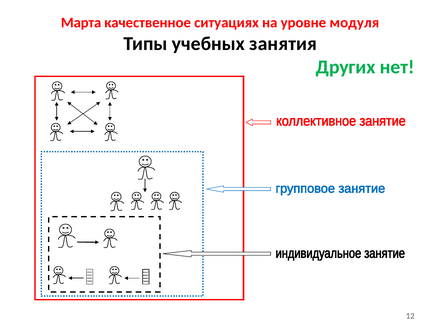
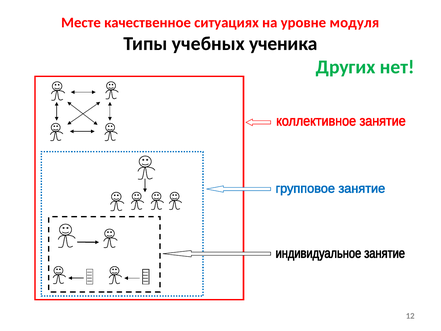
Марта: Марта -> Месте (81, 23)
занятия: занятия -> ученика (283, 44)
